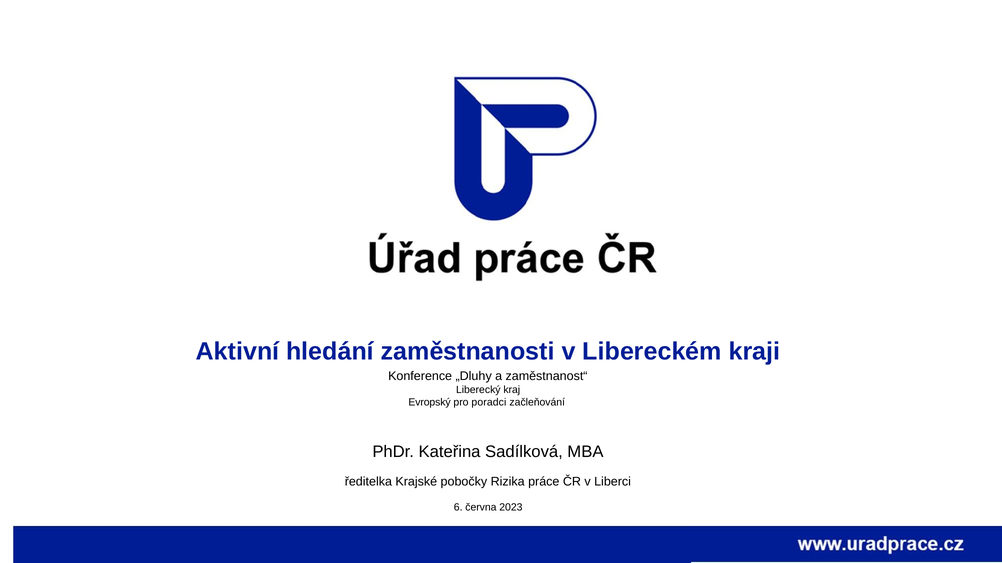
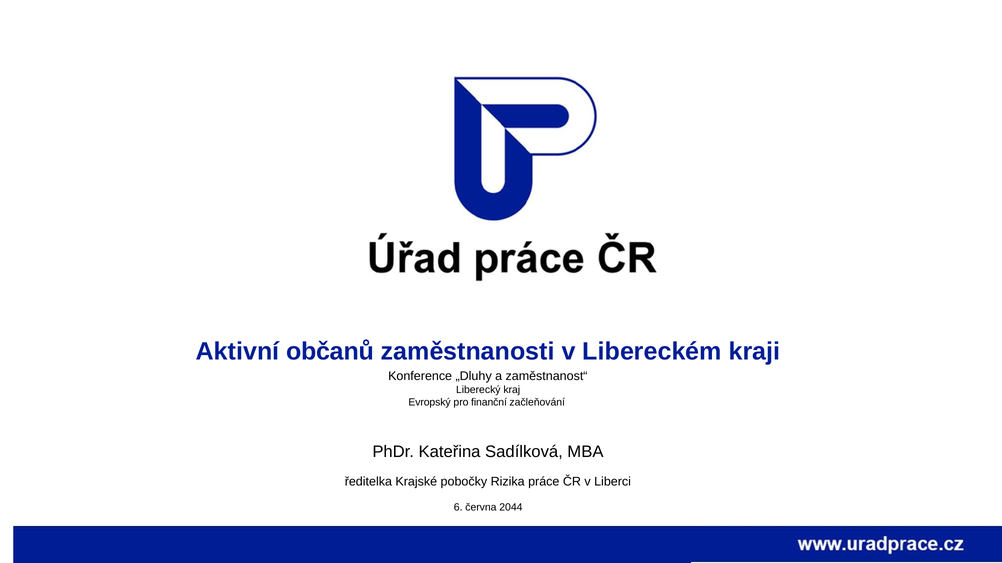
hledání: hledání -> občanů (330, 352)
poradci: poradci -> finanční (489, 403)
2023: 2023 -> 2044 (511, 508)
